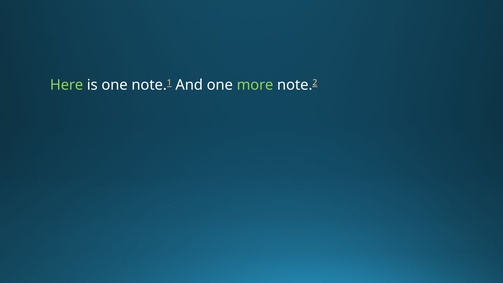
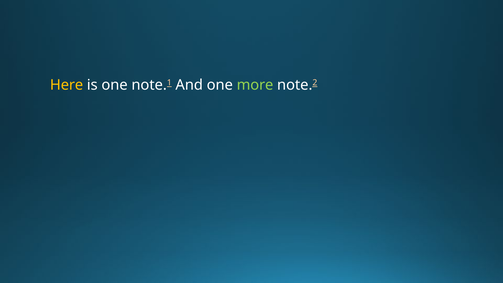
Here colour: light green -> yellow (67, 85)
